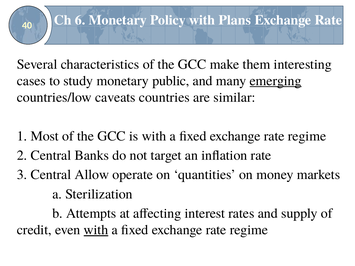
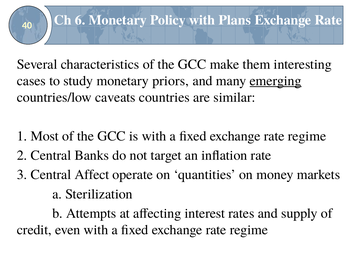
public: public -> priors (171, 81)
Allow: Allow -> Affect (92, 175)
with underline: present -> none (96, 230)
